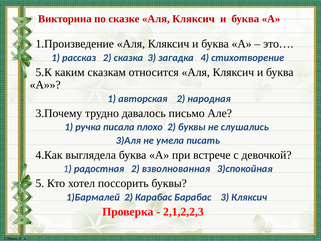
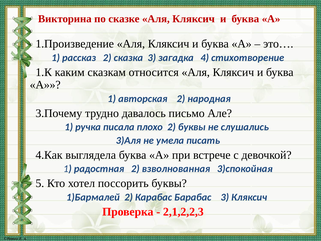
5.К: 5.К -> 1.К (44, 72)
